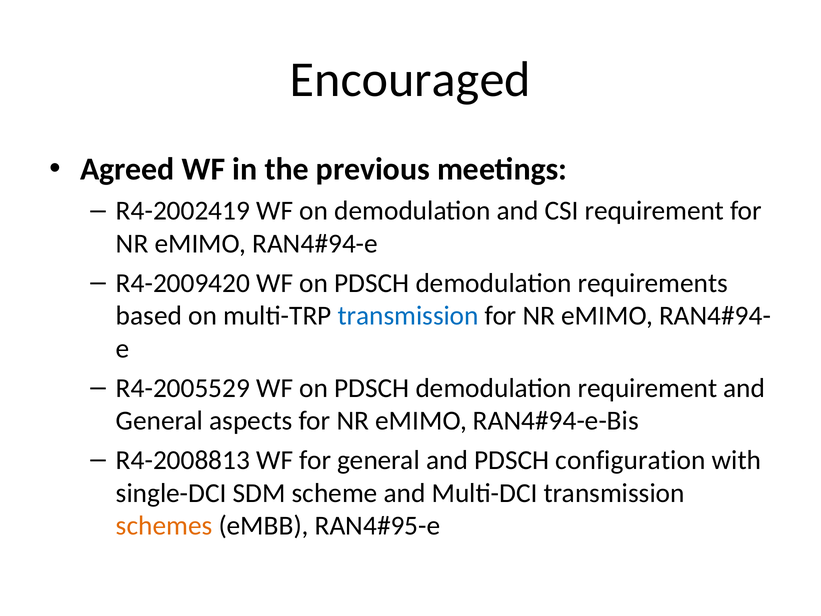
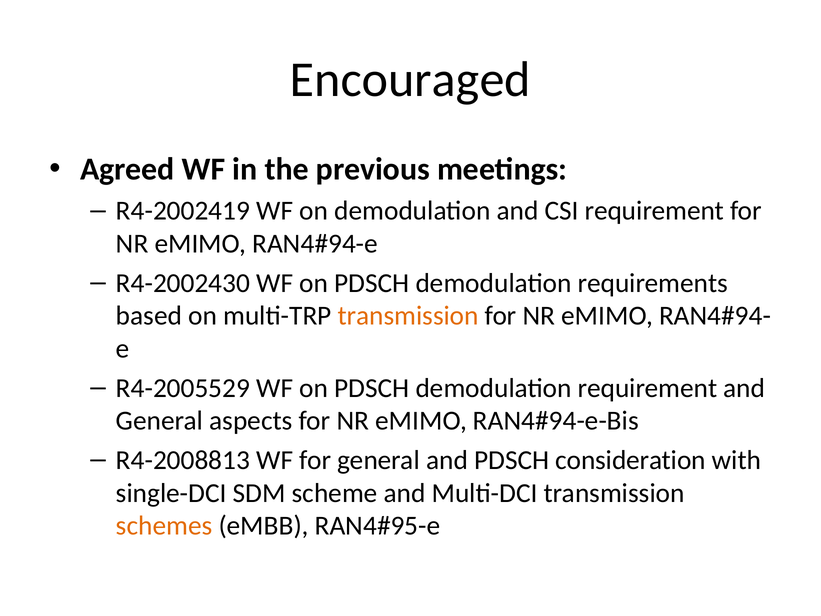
R4-2009420: R4-2009420 -> R4-2002430 (183, 283)
transmission colour: blue -> orange (408, 316)
configuration: configuration -> consideration (631, 460)
